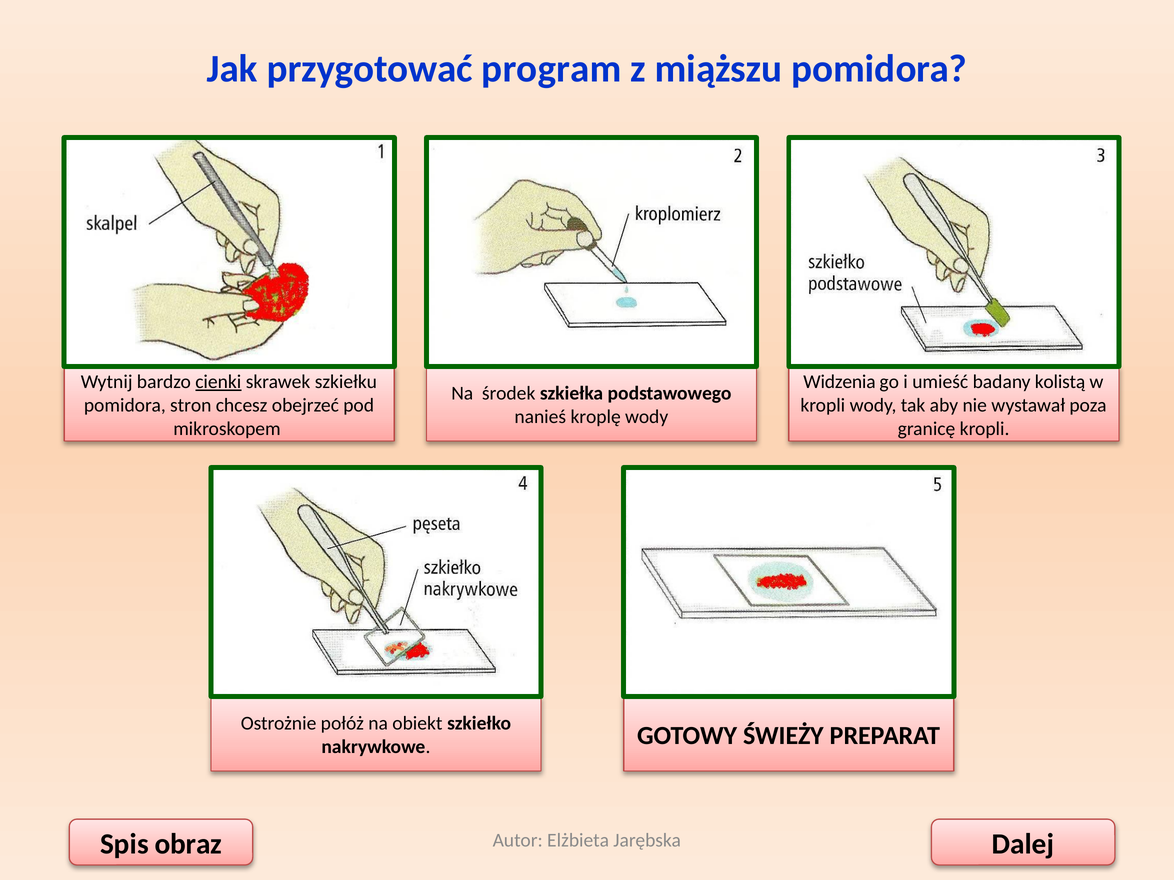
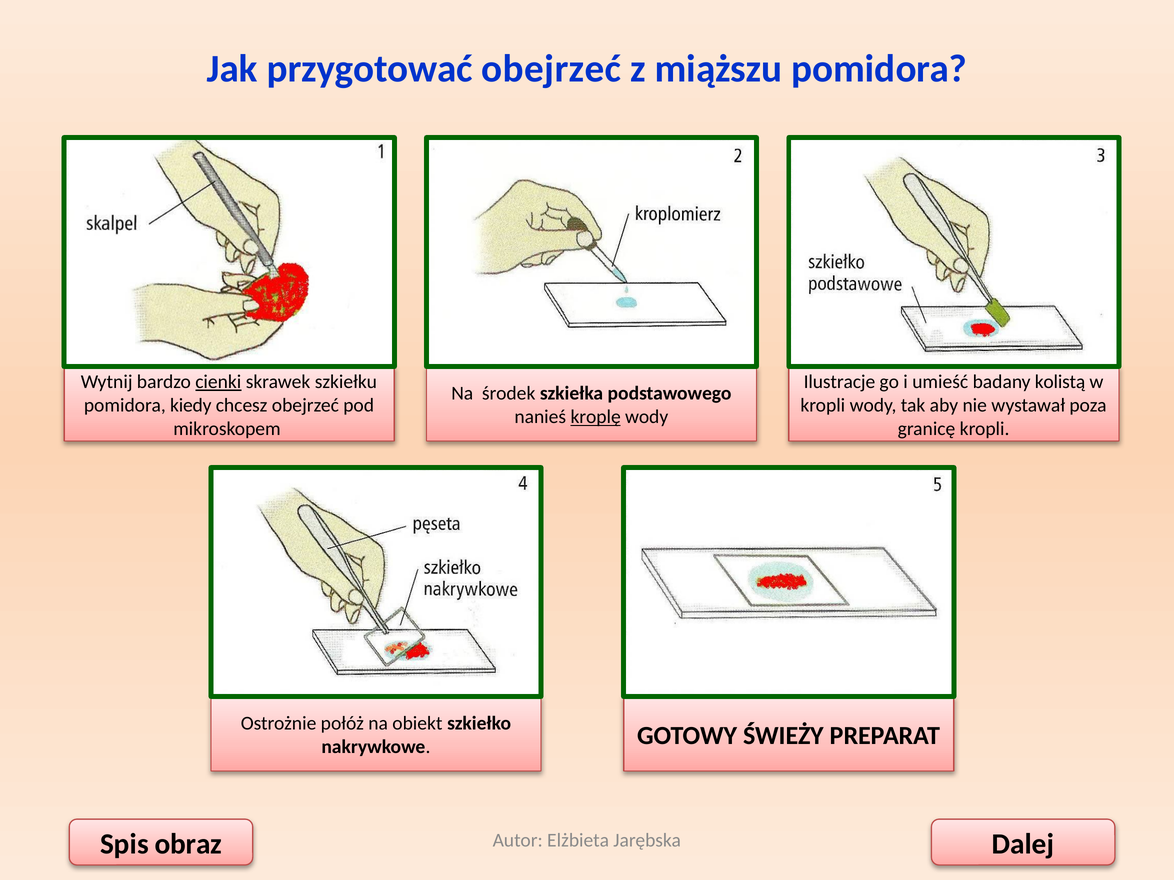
przygotować program: program -> obejrzeć (551, 69)
Widzenia: Widzenia -> Ilustracje (839, 382)
stron: stron -> kiedy (191, 405)
kroplę underline: none -> present (596, 417)
